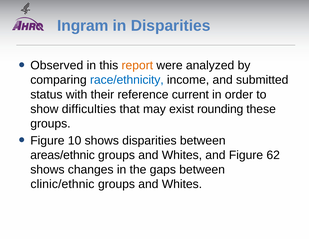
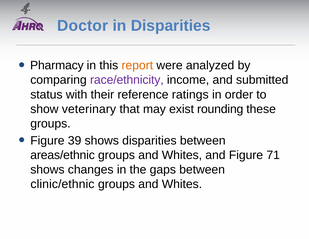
Ingram: Ingram -> Doctor (83, 26)
Observed: Observed -> Pharmacy (57, 65)
race/ethnicity colour: blue -> purple (127, 80)
current: current -> ratings (190, 94)
difficulties: difficulties -> veterinary (89, 109)
10: 10 -> 39 (75, 140)
62: 62 -> 71 (273, 155)
